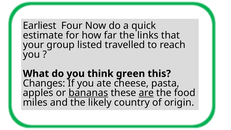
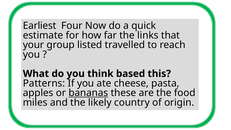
green: green -> based (131, 74)
Changes: Changes -> Patterns (44, 83)
are underline: present -> none (146, 93)
